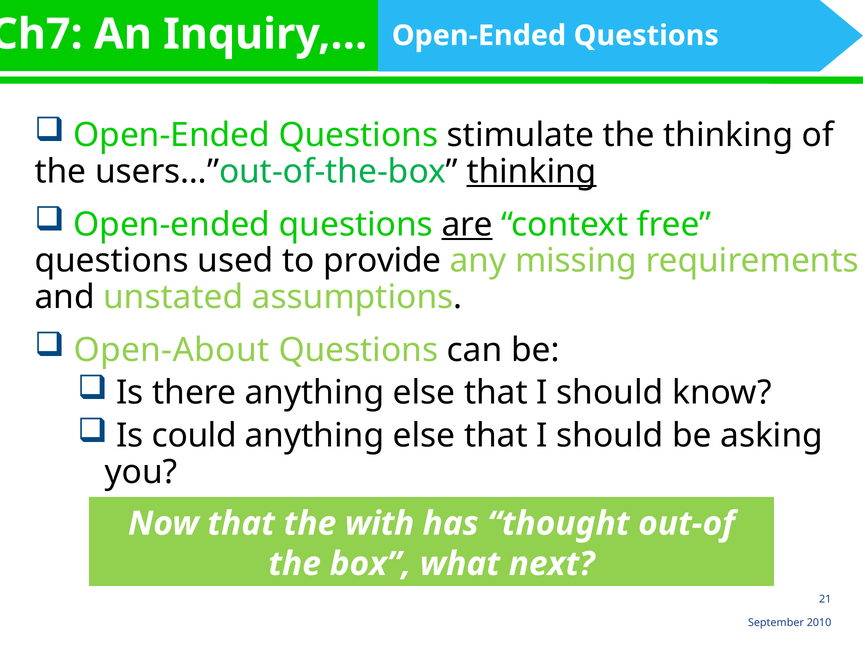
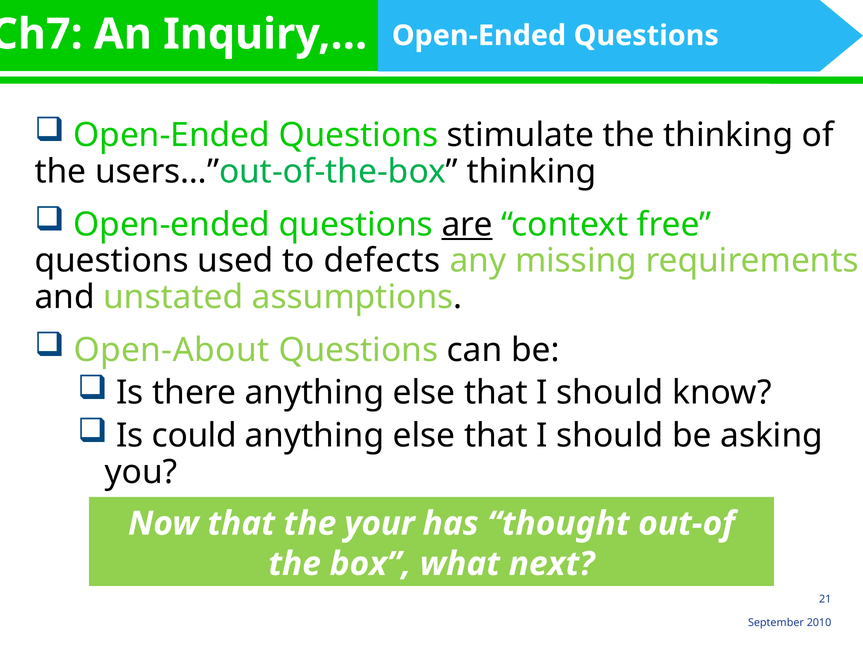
thinking underline: present -> none (532, 172)
provide: provide -> defects (382, 261)
with: with -> your (380, 524)
